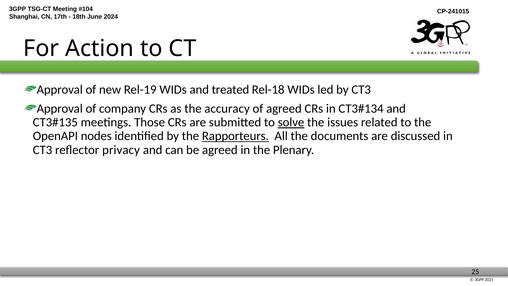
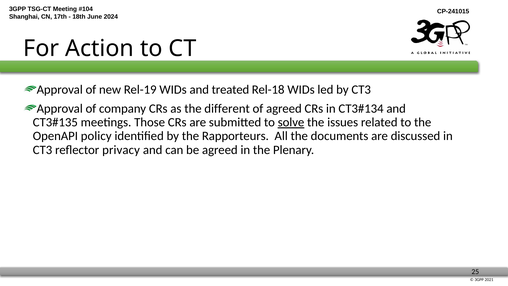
accuracy: accuracy -> different (227, 109)
nodes: nodes -> policy (96, 136)
Rapporteurs underline: present -> none (235, 136)
